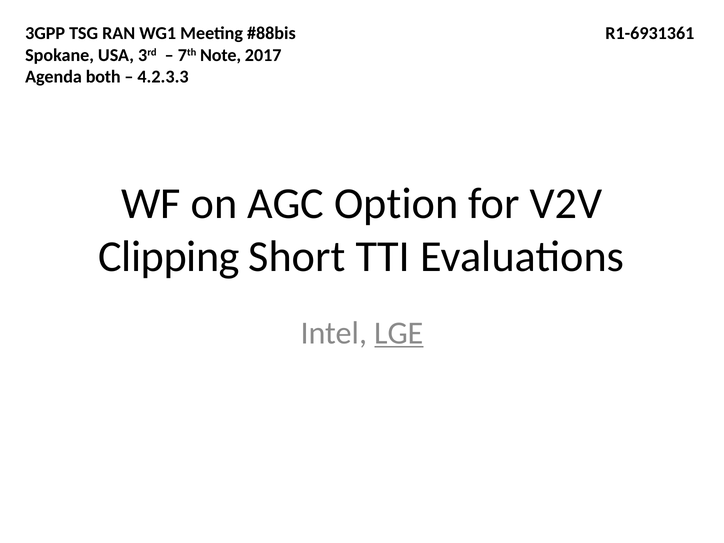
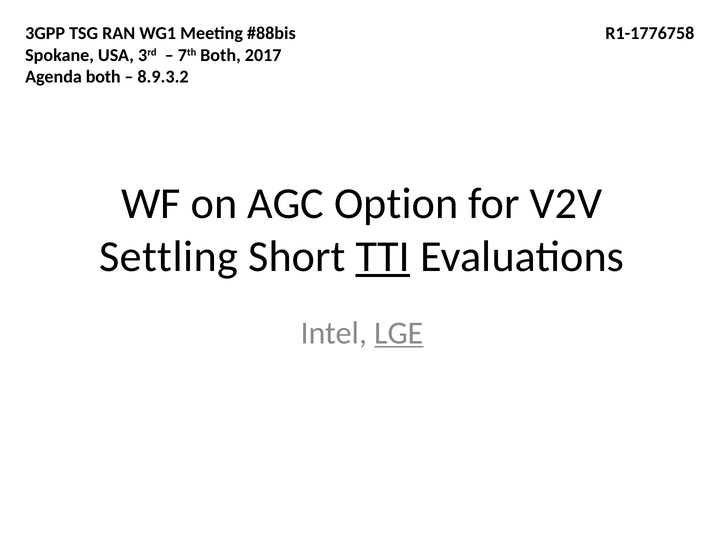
R1-6931361: R1-6931361 -> R1-1776758 (650, 33)
7th Note: Note -> Both (220, 55)
4.2.3.3: 4.2.3.3 -> 8.9.3.2 (163, 77)
Clipping: Clipping -> Settling (169, 257)
TTI underline: none -> present (383, 257)
